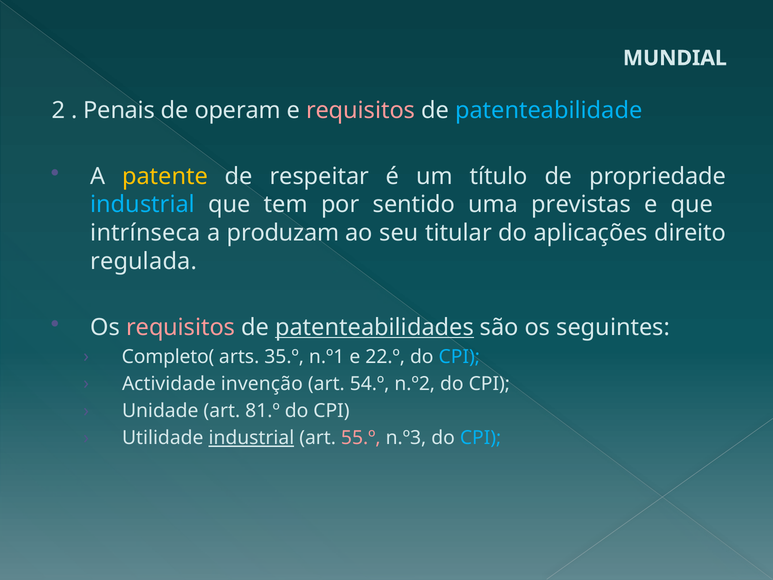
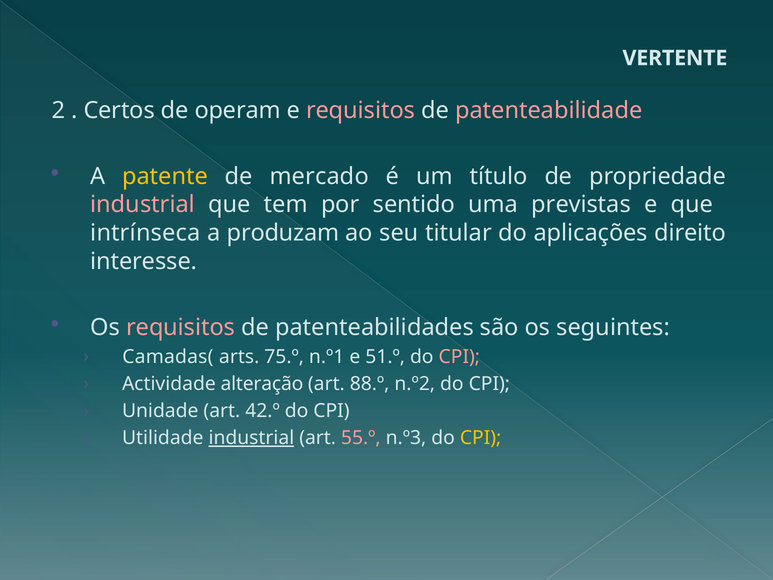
MUNDIAL: MUNDIAL -> VERTENTE (675, 58)
Penais: Penais -> Certos (119, 110)
patenteabilidade colour: light blue -> pink (549, 110)
respeitar: respeitar -> mercado (319, 176)
industrial colour: light blue -> pink (143, 205)
regulada: regulada -> interesse (144, 261)
patenteabilidades underline: present -> none (375, 327)
Completo(: Completo( -> Camadas( (168, 357)
35.º: 35.º -> 75.º (284, 357)
22.º: 22.º -> 51.º (385, 357)
CPI colour: light blue -> pink (459, 357)
invenção: invenção -> alteração (262, 384)
54.º: 54.º -> 88.º (370, 384)
81.º: 81.º -> 42.º (263, 411)
CPI colour: light blue -> yellow (481, 438)
